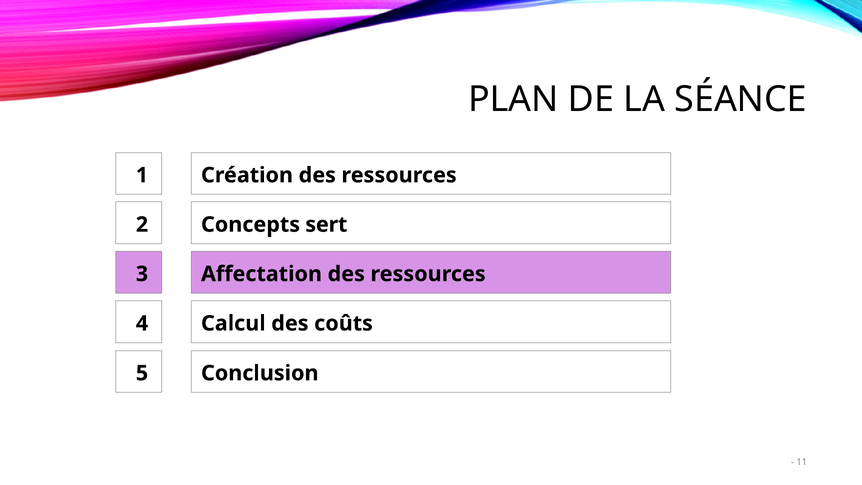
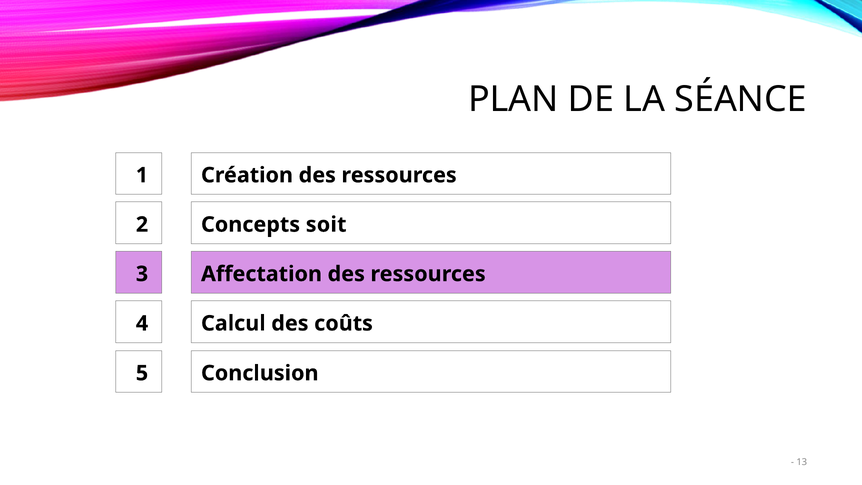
sert: sert -> soit (326, 225)
11: 11 -> 13 (802, 462)
